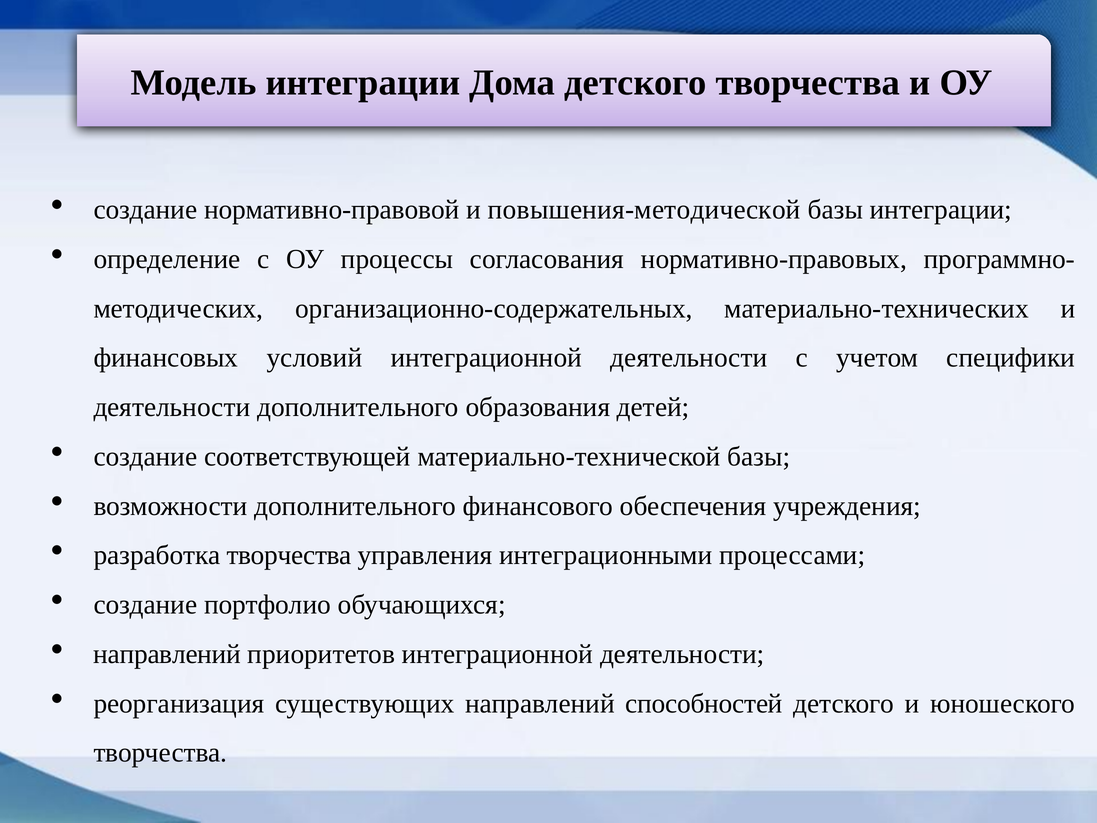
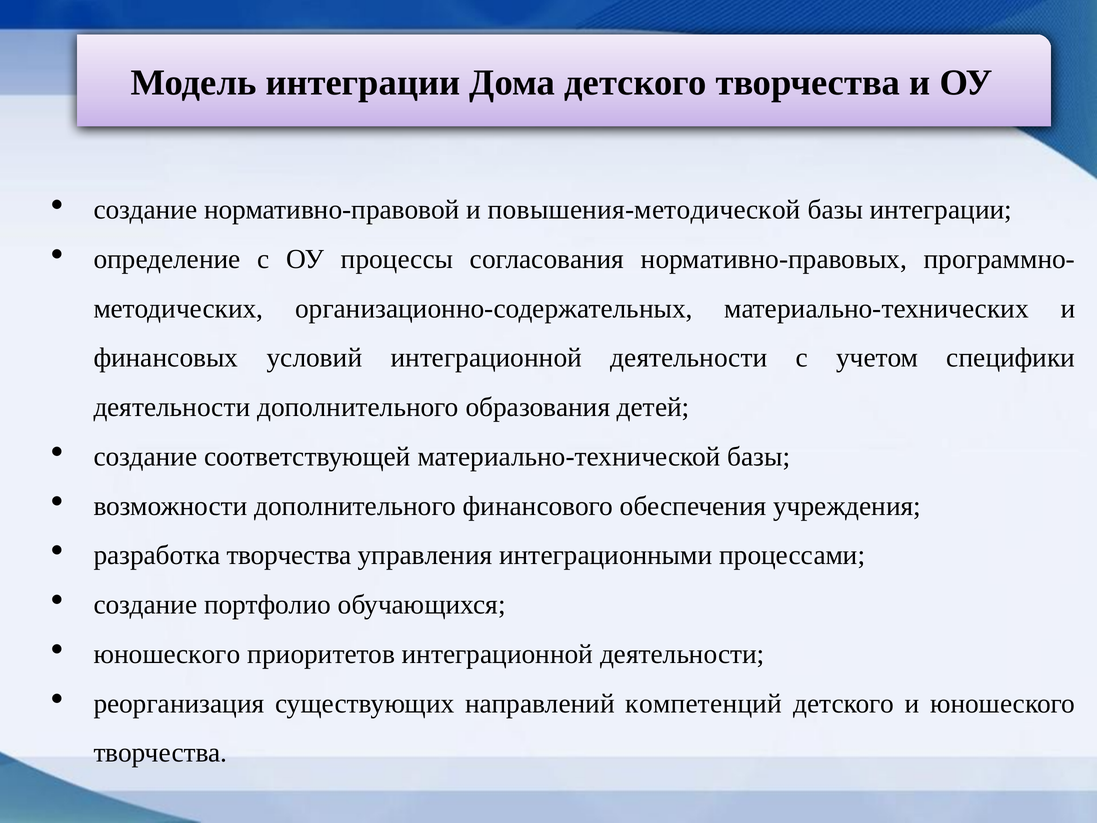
направлений: направлений -> юношеского (167, 654)
способностей: способностей -> компетенций (704, 703)
